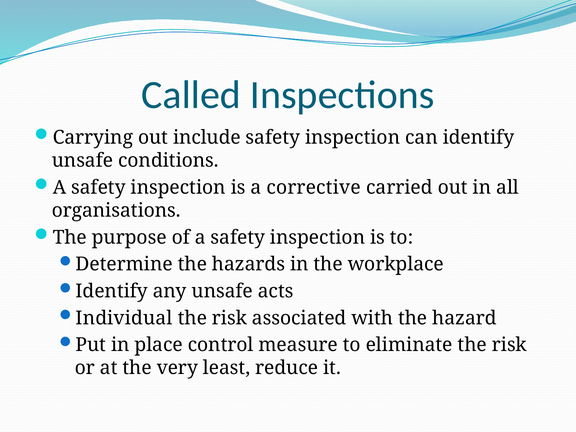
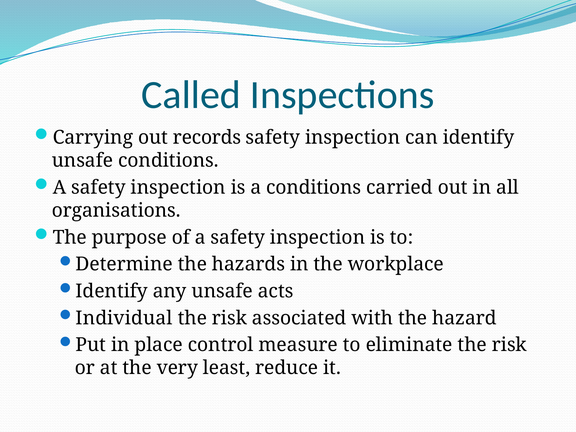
include: include -> records (207, 138)
a corrective: corrective -> conditions (314, 188)
